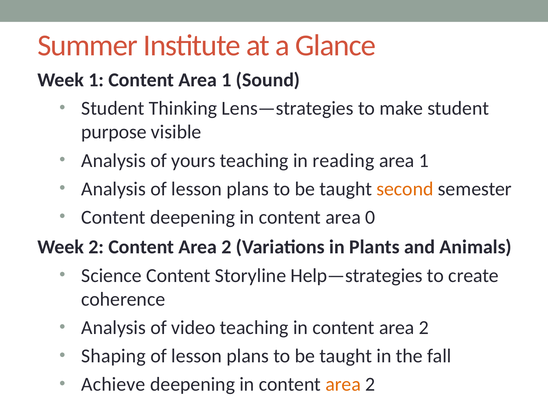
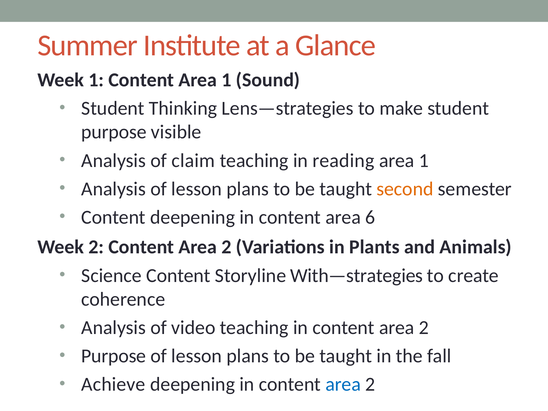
yours: yours -> claim (193, 161)
0: 0 -> 6 (370, 217)
Help—strategies: Help—strategies -> With—strategies (357, 275)
Shaping: Shaping -> Purpose (114, 356)
area colour: orange -> blue (343, 384)
